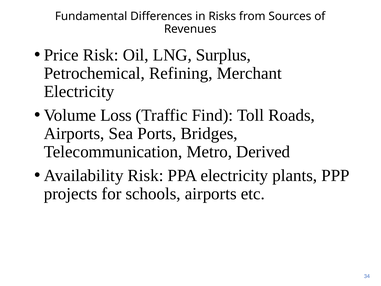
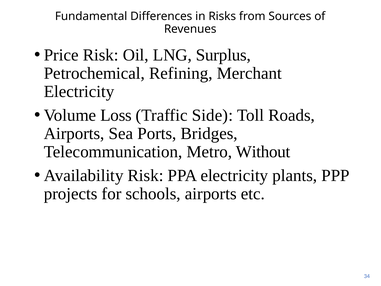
Find: Find -> Side (212, 115)
Derived: Derived -> Without (263, 152)
